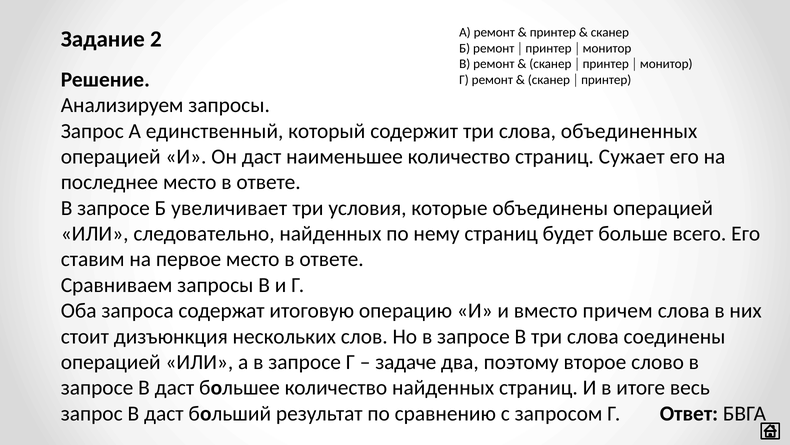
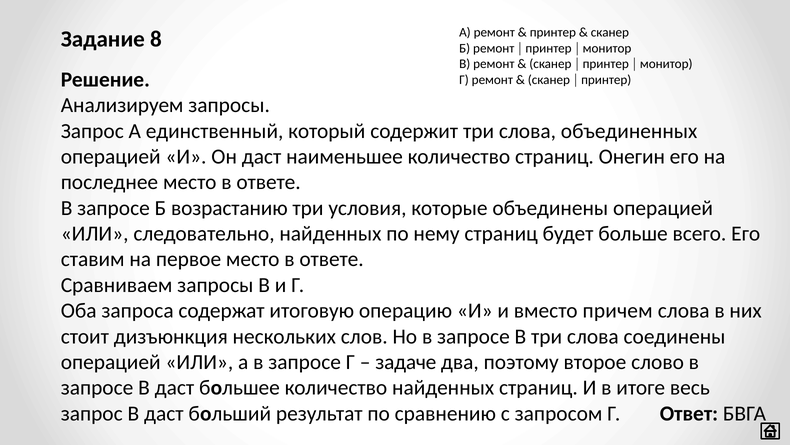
2: 2 -> 8 (156, 39)
Сужает: Сужает -> Онегин (632, 156)
увеличивает: увеличивает -> возрастанию (229, 208)
